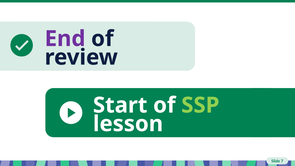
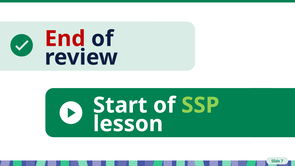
End colour: purple -> red (65, 39)
